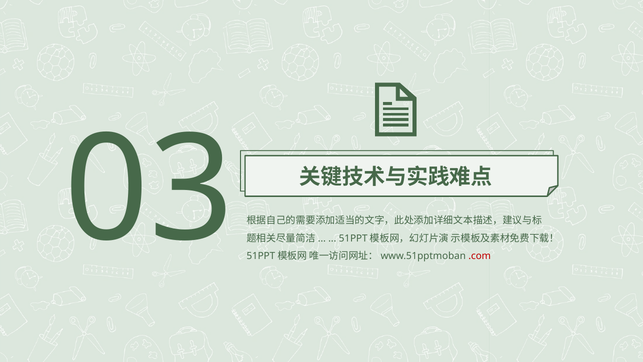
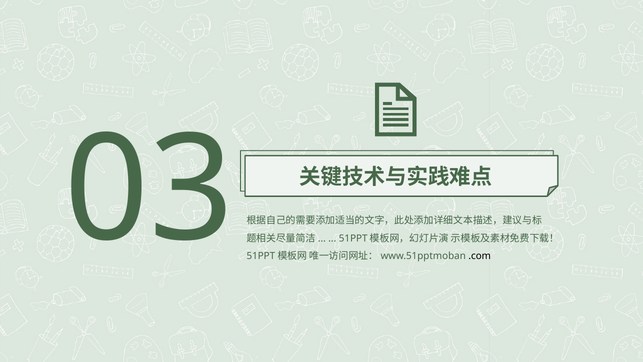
.com colour: red -> black (480, 256)
